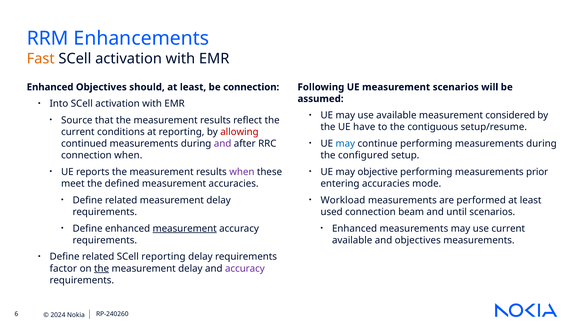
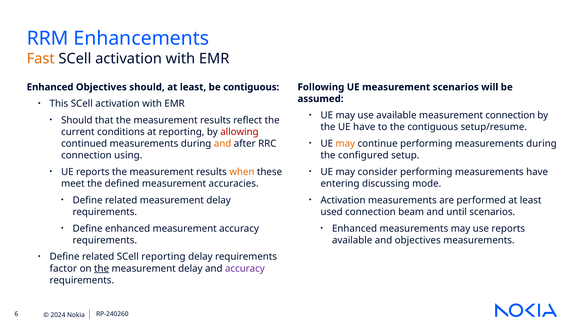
be connection: connection -> contiguous (251, 87)
Into: Into -> This (59, 104)
measurement considered: considered -> connection (510, 115)
Source: Source -> Should (77, 120)
may colour: blue -> orange (345, 143)
and colour: purple -> orange (223, 143)
connection when: when -> using (128, 155)
when colour: purple -> orange (242, 172)
objective: objective -> consider (378, 172)
measurements prior: prior -> have (537, 172)
entering accuracies: accuracies -> discussing (386, 183)
Workload: Workload -> Activation (343, 200)
measurement underline: present -> none (185, 228)
use current: current -> reports (508, 228)
